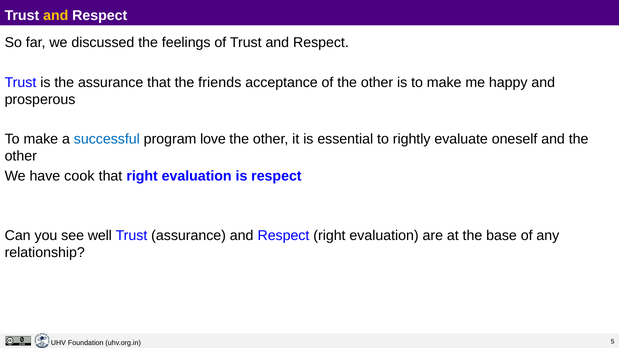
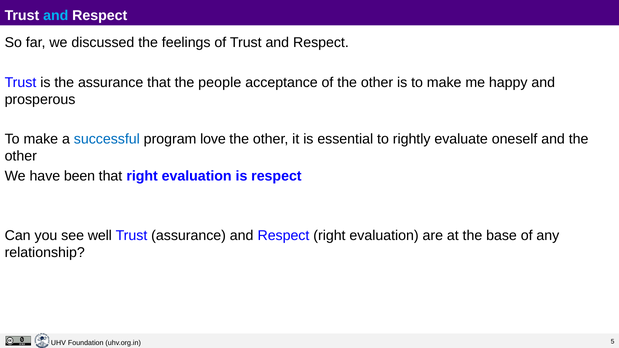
and colour: yellow -> light blue (56, 16)
friends: friends -> people (220, 82)
cook: cook -> been (80, 176)
